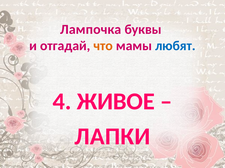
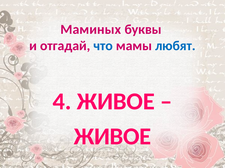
Лампочка: Лампочка -> Маминых (91, 29)
что colour: orange -> blue (103, 46)
ЛАПКИ: ЛАПКИ -> ЖИВОЕ (113, 137)
